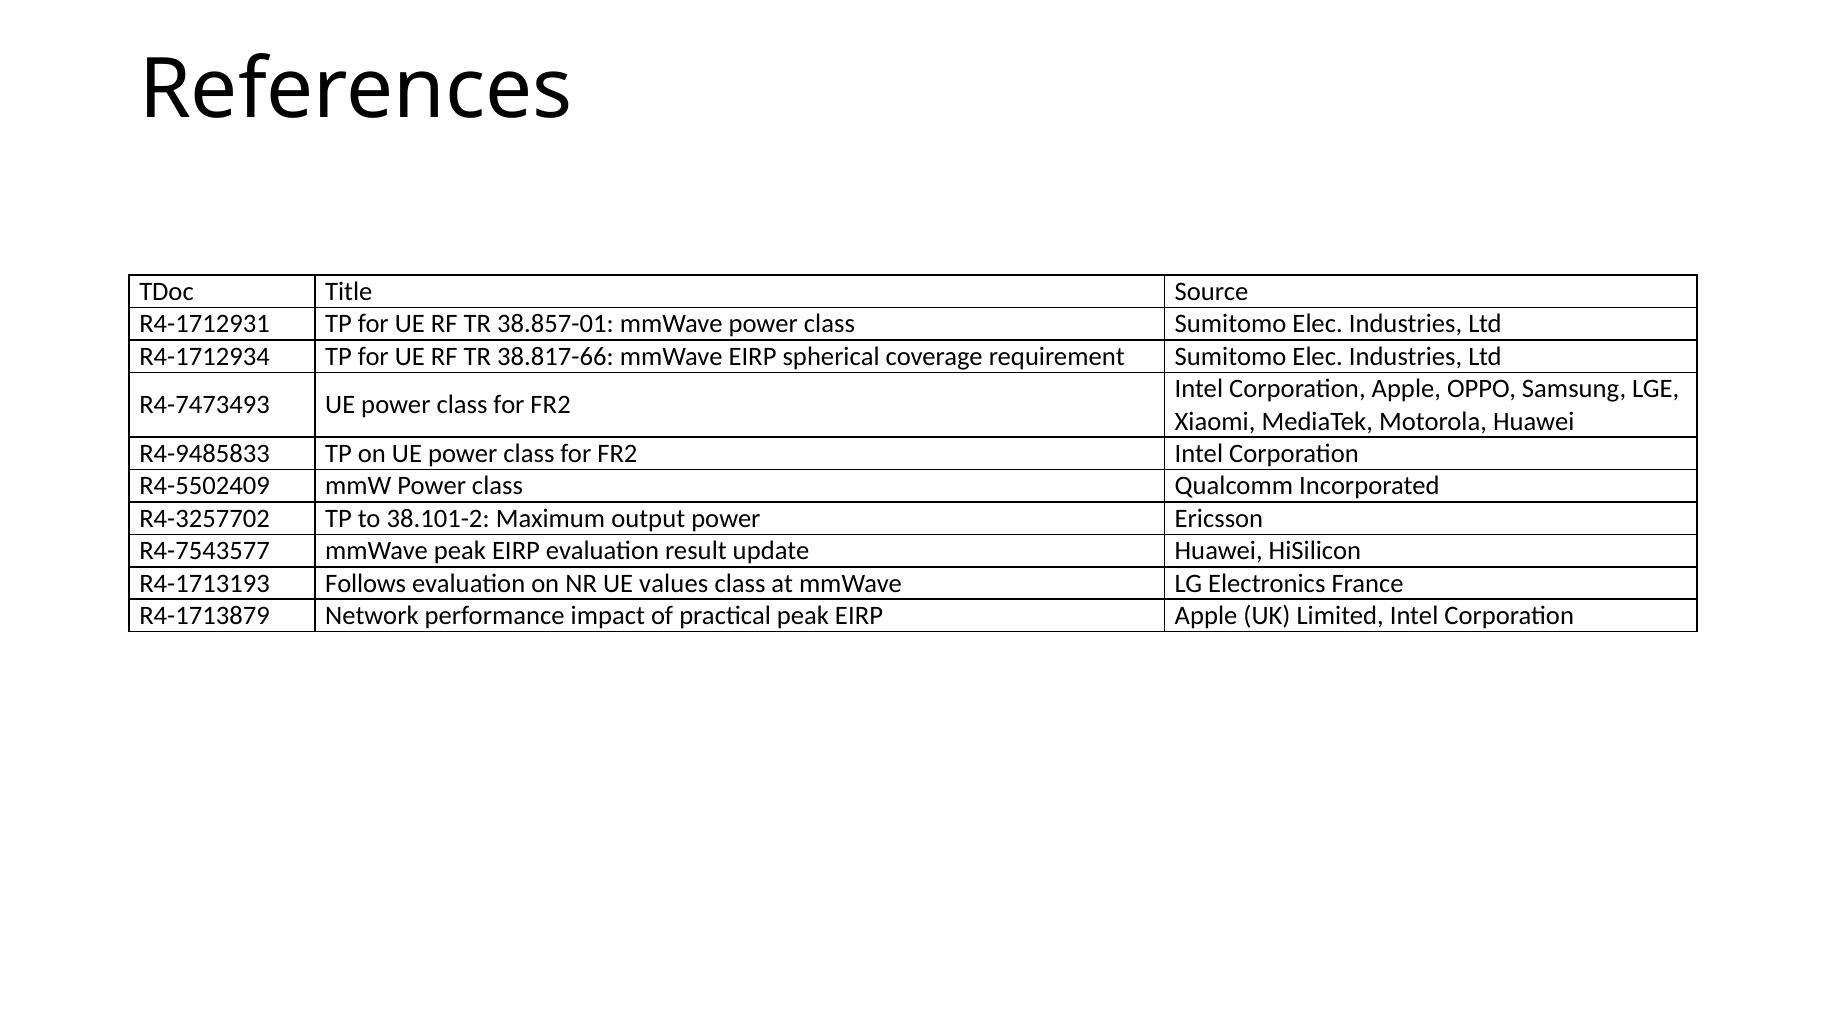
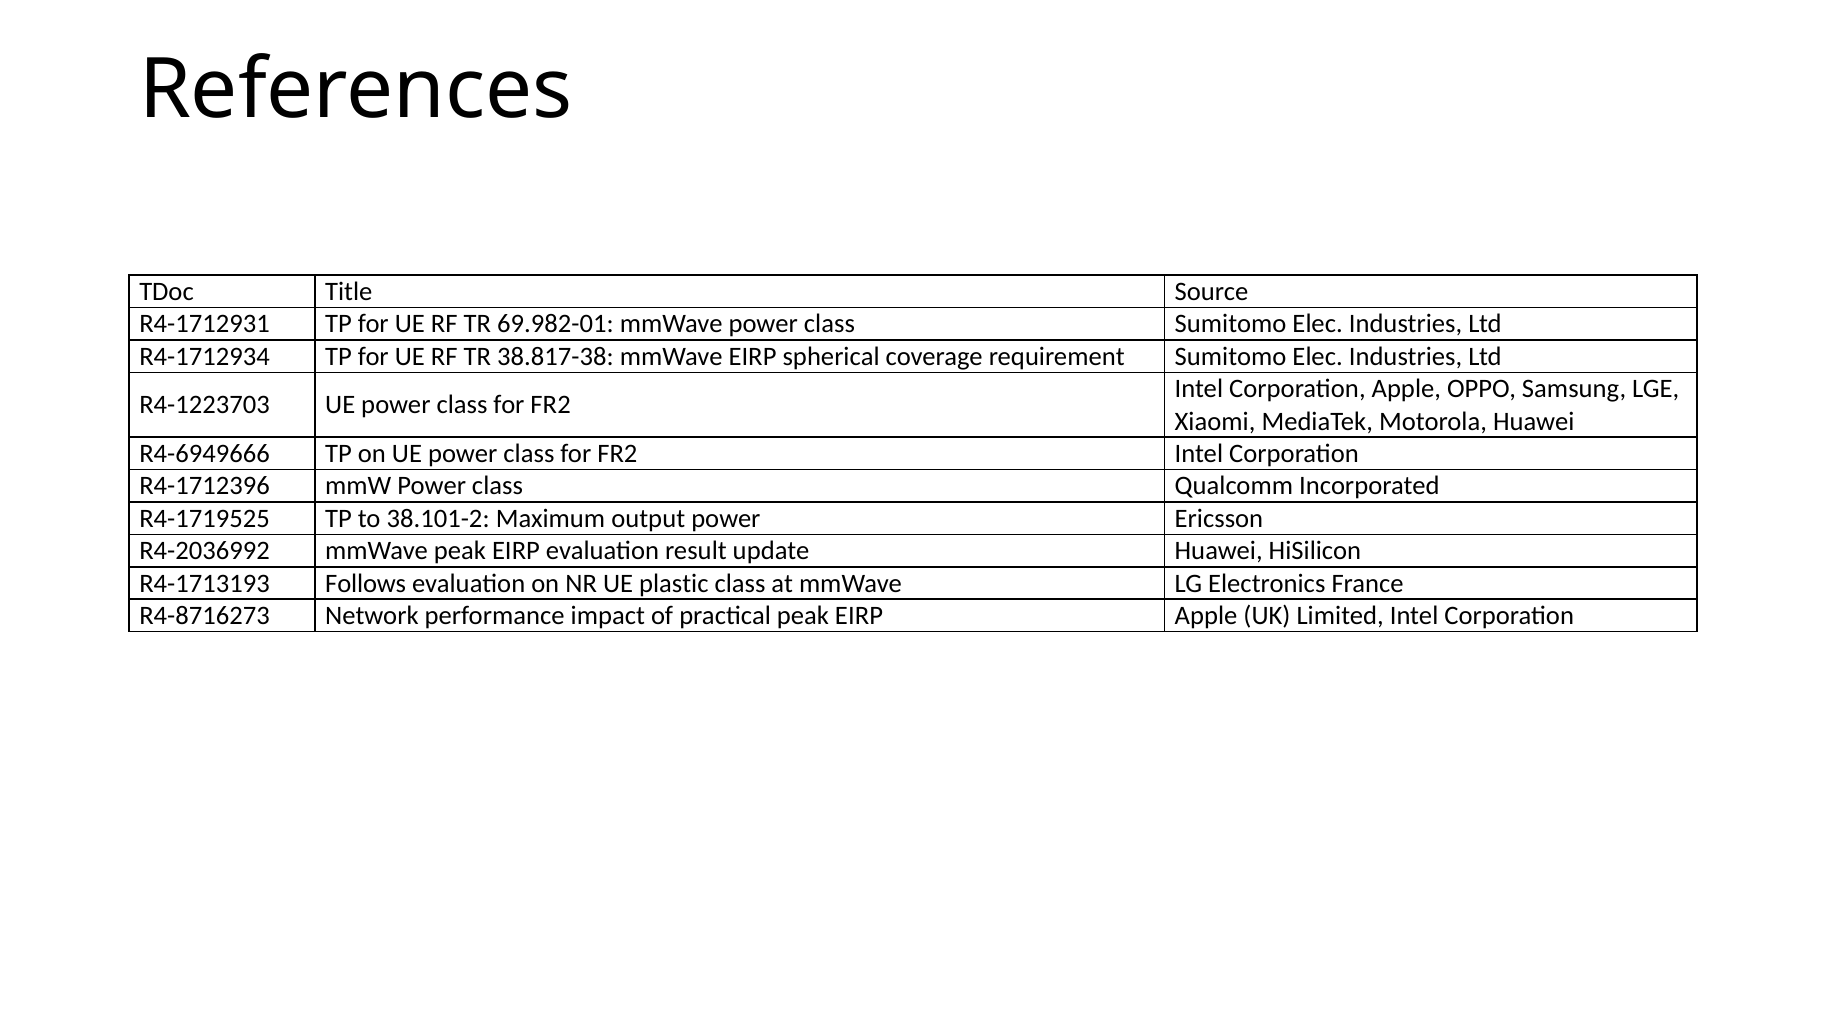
38.857-01: 38.857-01 -> 69.982-01 (555, 324)
38.817-66: 38.817-66 -> 38.817-38 (555, 356)
R4-7473493: R4-7473493 -> R4-1223703 (205, 405)
R4-9485833: R4-9485833 -> R4-6949666 (205, 454)
R4-5502409: R4-5502409 -> R4-1712396 (205, 486)
R4-3257702: R4-3257702 -> R4-1719525 (205, 518)
R4-7543577: R4-7543577 -> R4-2036992 (205, 551)
values: values -> plastic (674, 583)
R4-1713879: R4-1713879 -> R4-8716273 (205, 616)
